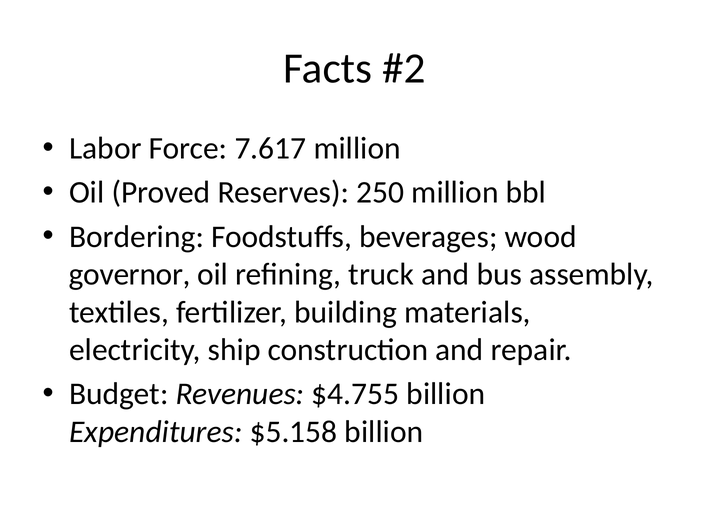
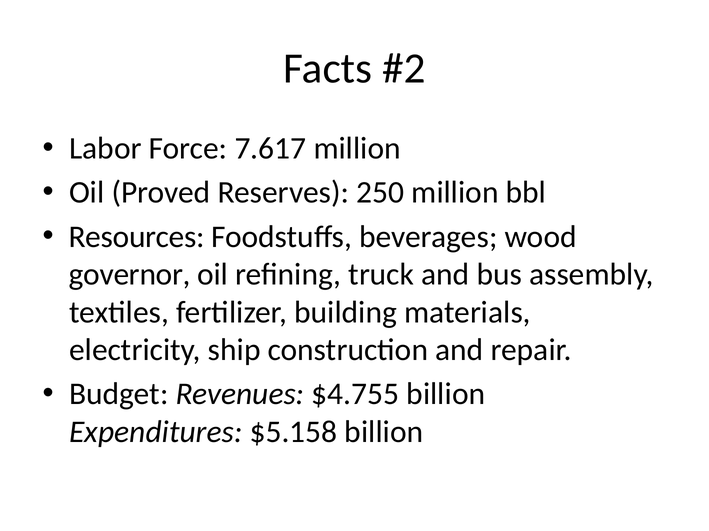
Bordering: Bordering -> Resources (137, 237)
